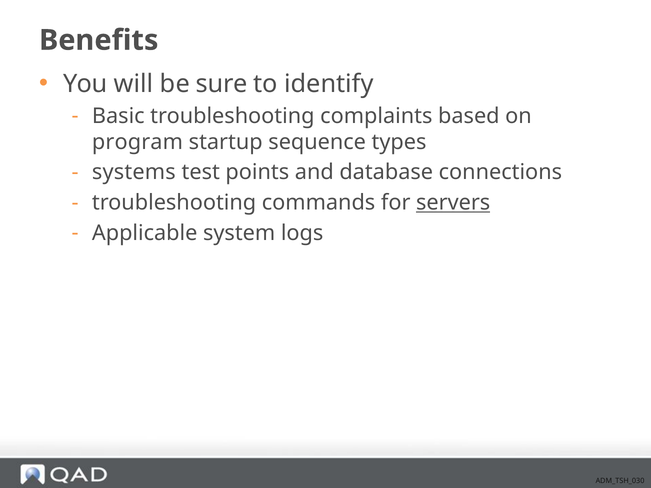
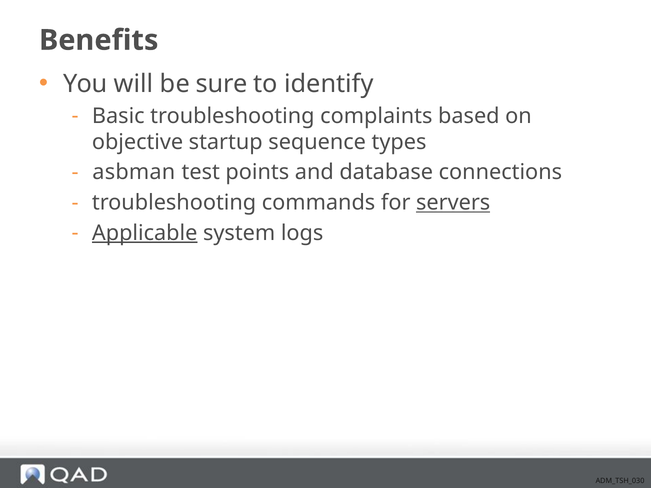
program: program -> objective (138, 142)
systems: systems -> asbman (134, 172)
Applicable underline: none -> present (145, 233)
